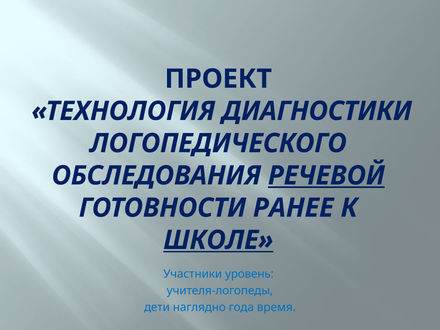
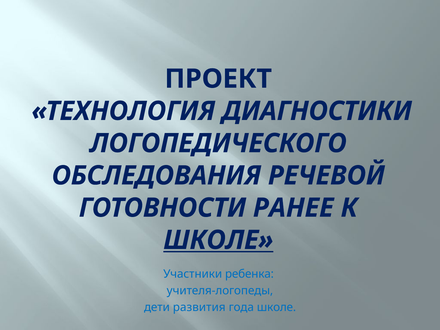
РЕЧЕВОЙ underline: present -> none (326, 176)
уровень: уровень -> ребенка (249, 274)
наглядно: наглядно -> развития (199, 307)
года время: время -> школе (276, 307)
